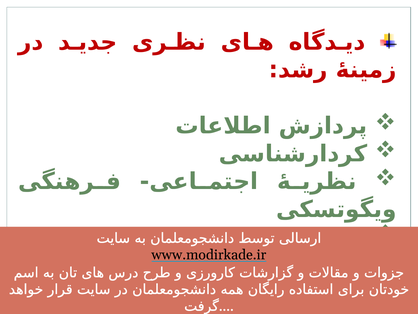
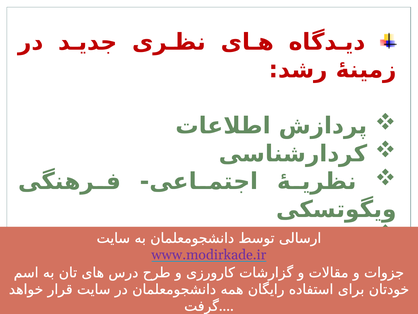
www.modirkade.ir colour: black -> purple (209, 255)
